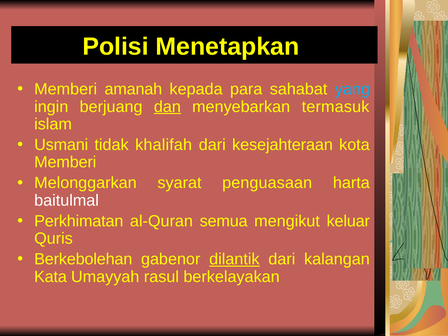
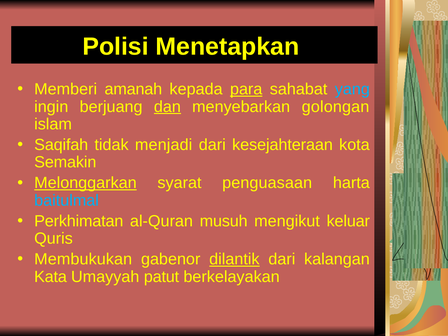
para underline: none -> present (246, 89)
termasuk: termasuk -> golongan (336, 107)
Usmani: Usmani -> Saqifah (61, 145)
khalifah: khalifah -> menjadi (164, 145)
Memberi: Memberi -> Semakin (65, 162)
Melonggarkan underline: none -> present (85, 183)
baitulmal colour: white -> light blue (67, 200)
semua: semua -> musuh (224, 221)
Berkebolehan: Berkebolehan -> Membukukan (83, 259)
rasul: rasul -> patut (161, 277)
